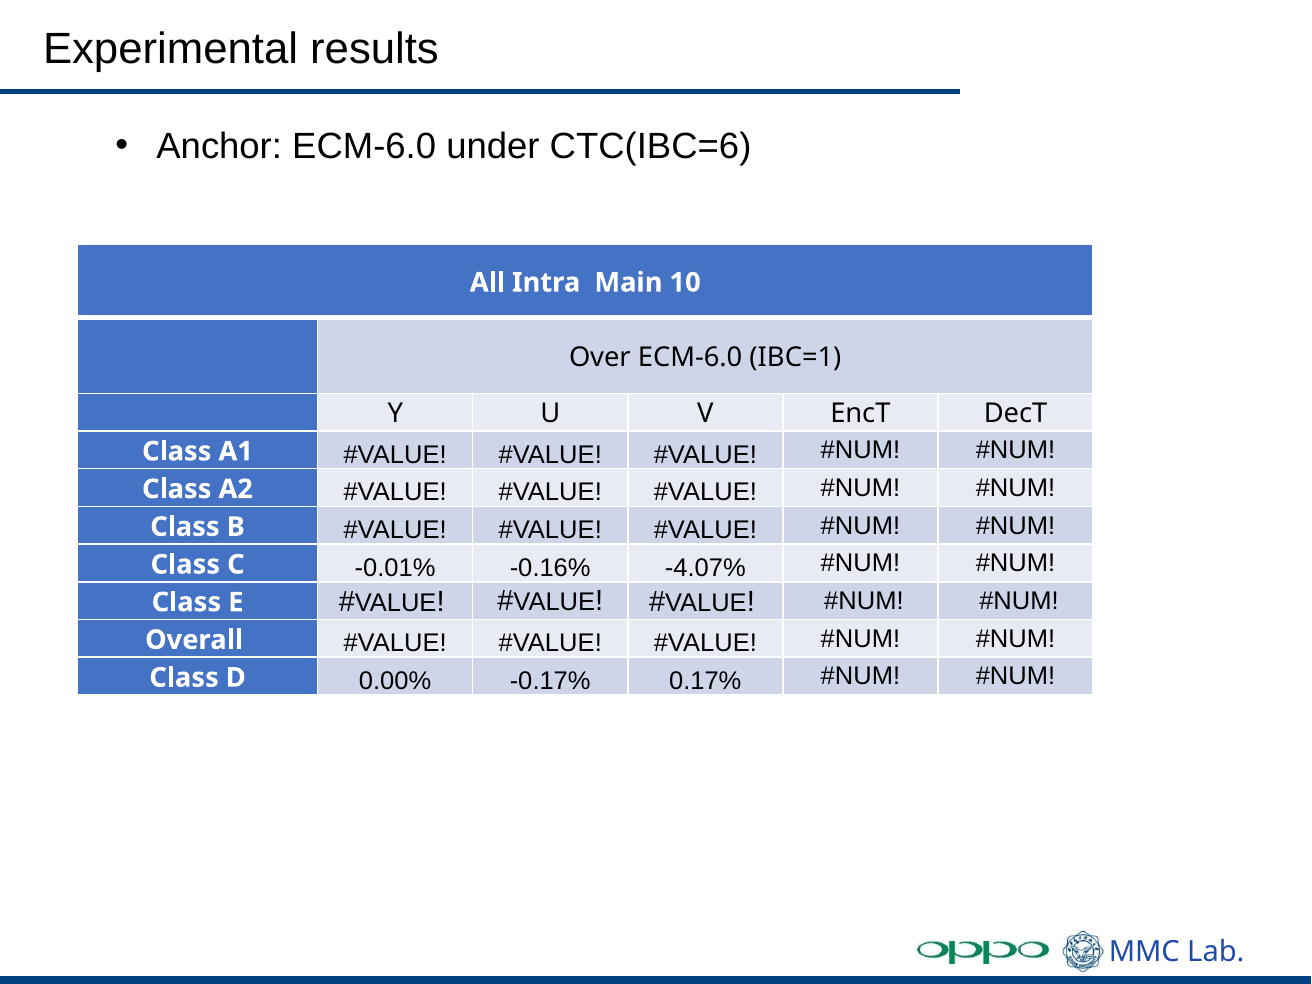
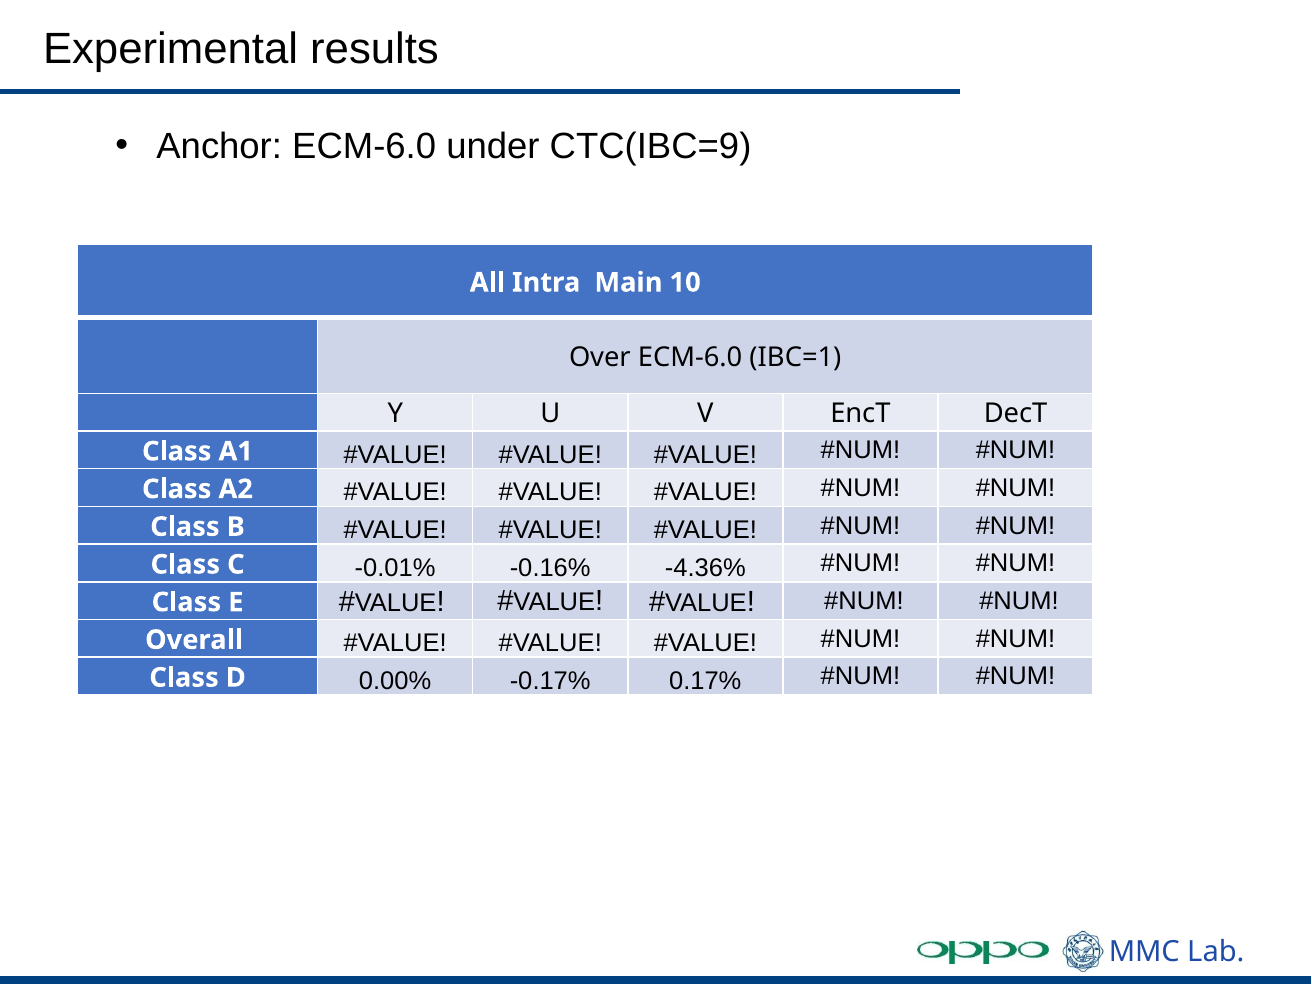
CTC(IBC=6: CTC(IBC=6 -> CTC(IBC=9 (651, 146)
-4.07%: -4.07% -> -4.36% (705, 568)
